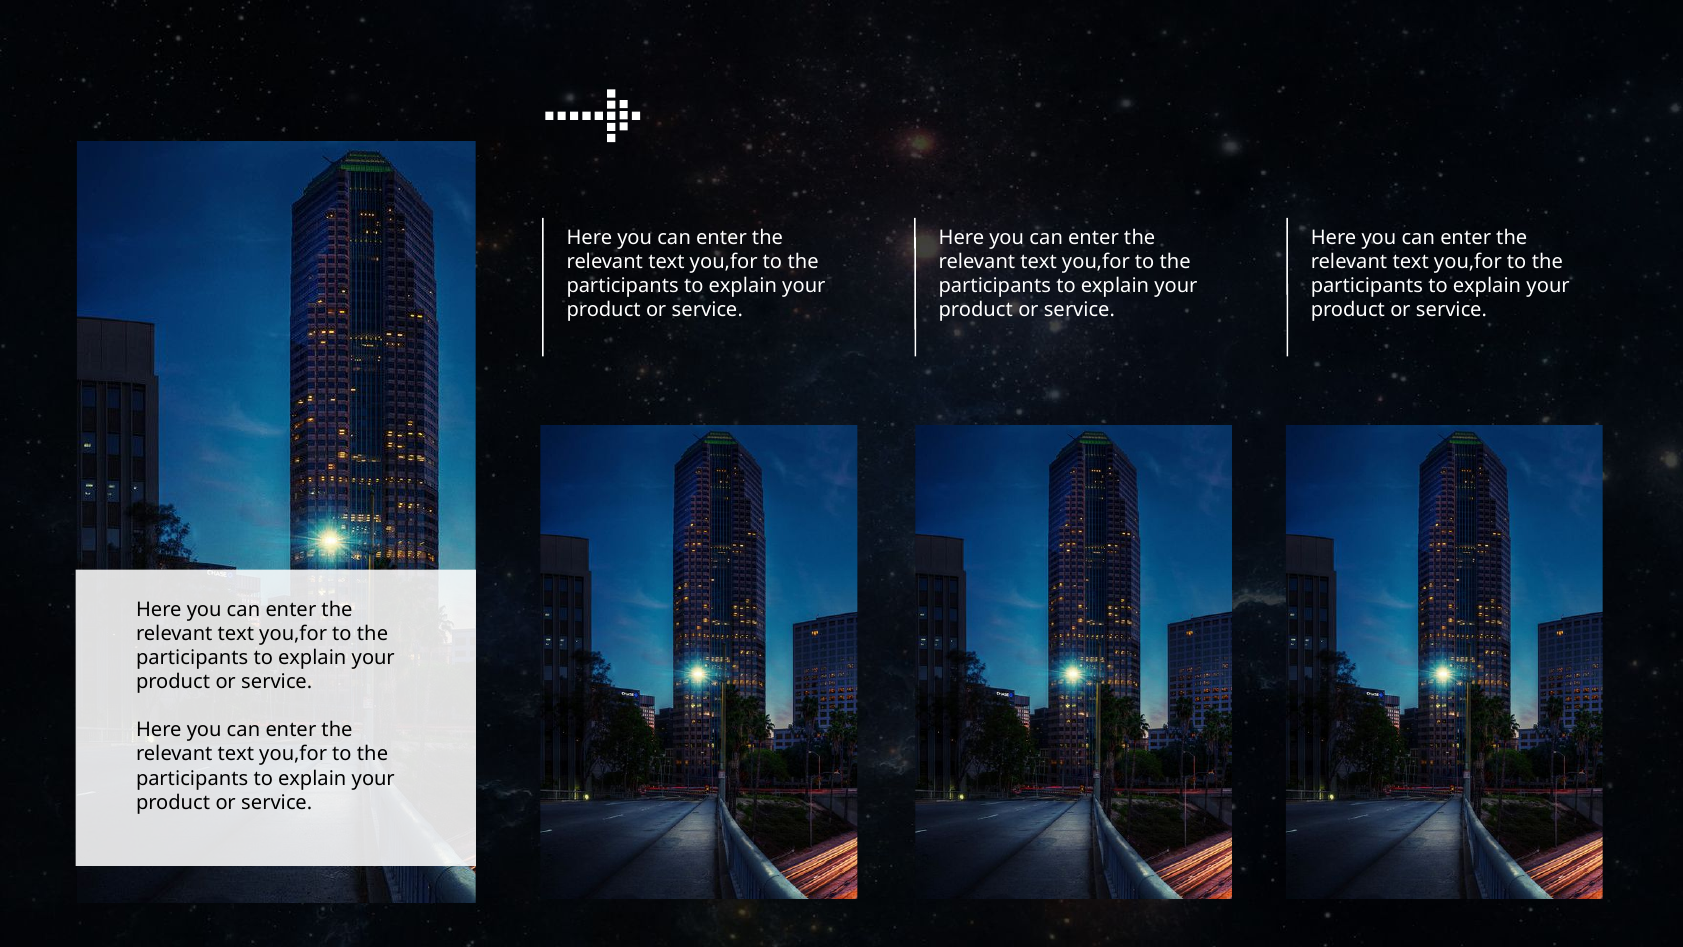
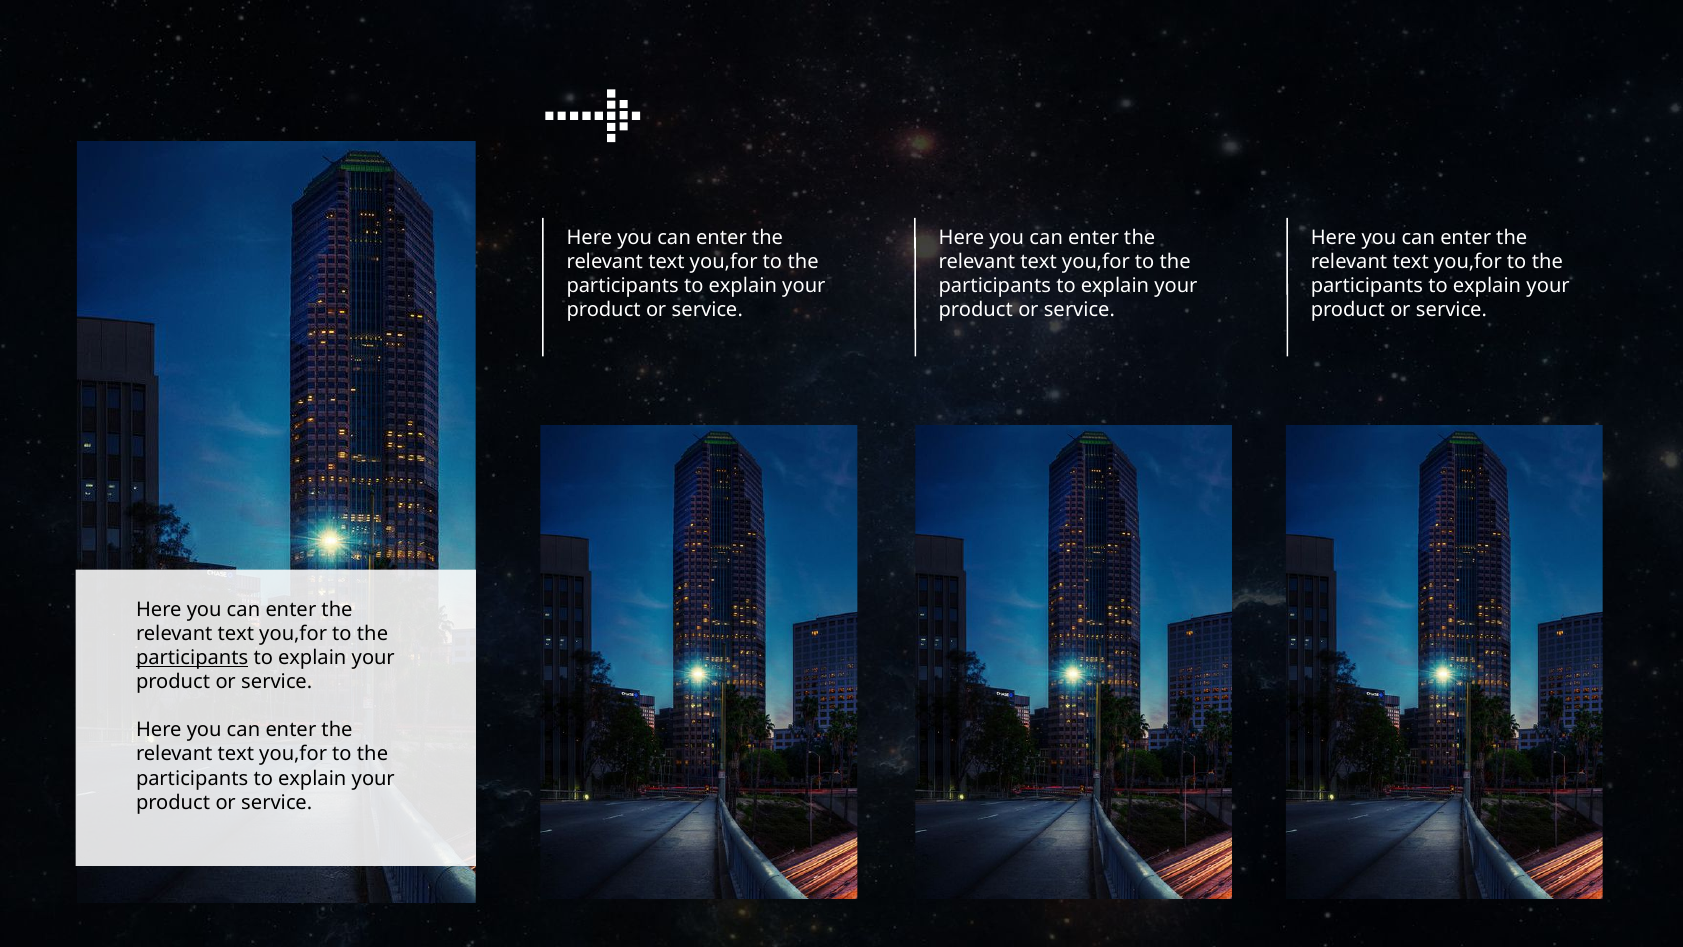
participants underline: none -> present (192, 658)
